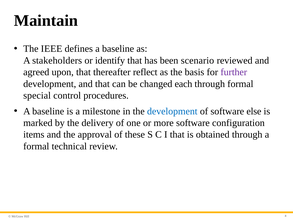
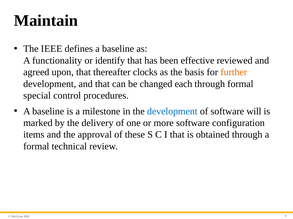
stakeholders: stakeholders -> functionality (57, 61)
scenario: scenario -> effective (198, 61)
reflect: reflect -> clocks (145, 72)
further colour: purple -> orange (234, 72)
else: else -> will (254, 112)
